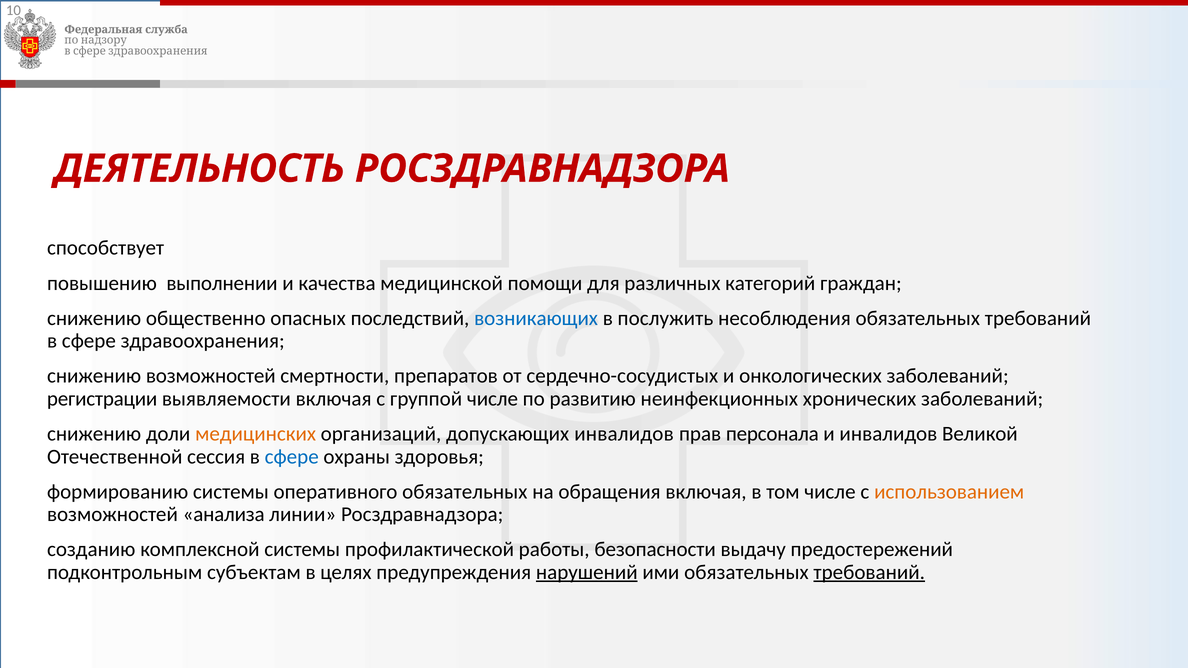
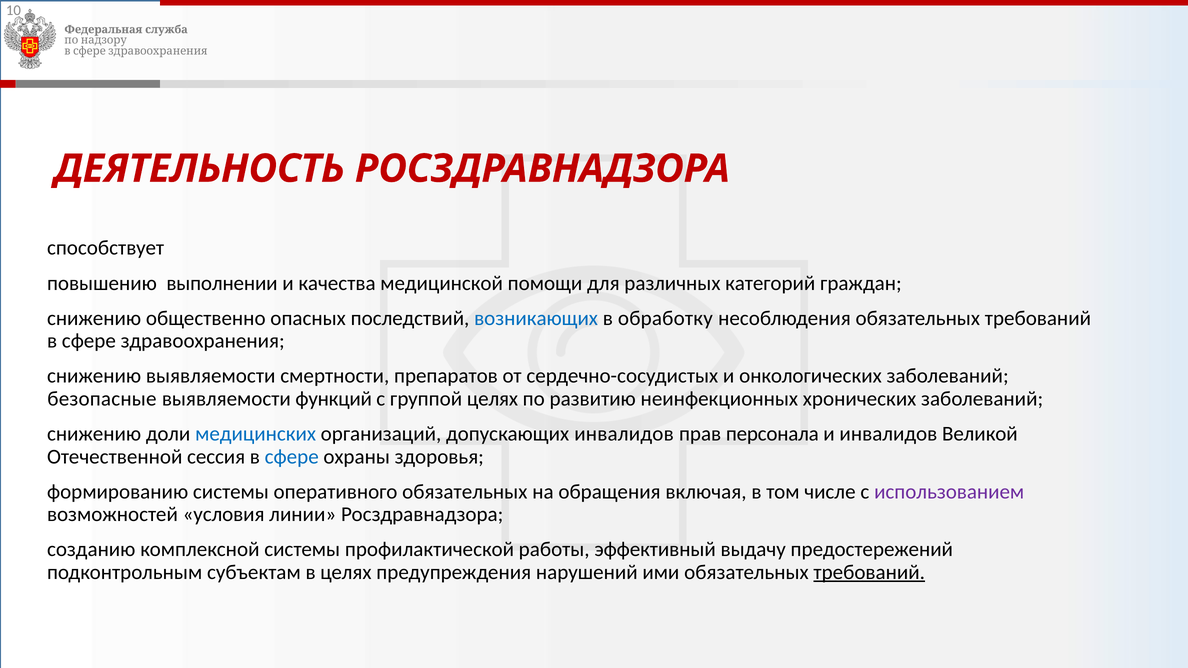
послужить: послужить -> обработку (665, 318)
снижению возможностей: возможностей -> выявляемости (211, 376)
регистрации: регистрации -> безопасные (102, 399)
выявляемости включая: включая -> функций (334, 399)
группой числе: числе -> целях (493, 399)
медицинских colour: orange -> blue (256, 434)
использованием colour: orange -> purple (949, 492)
анализа: анализа -> условия (224, 515)
безопасности: безопасности -> эффективный (655, 550)
нарушений underline: present -> none (587, 572)
